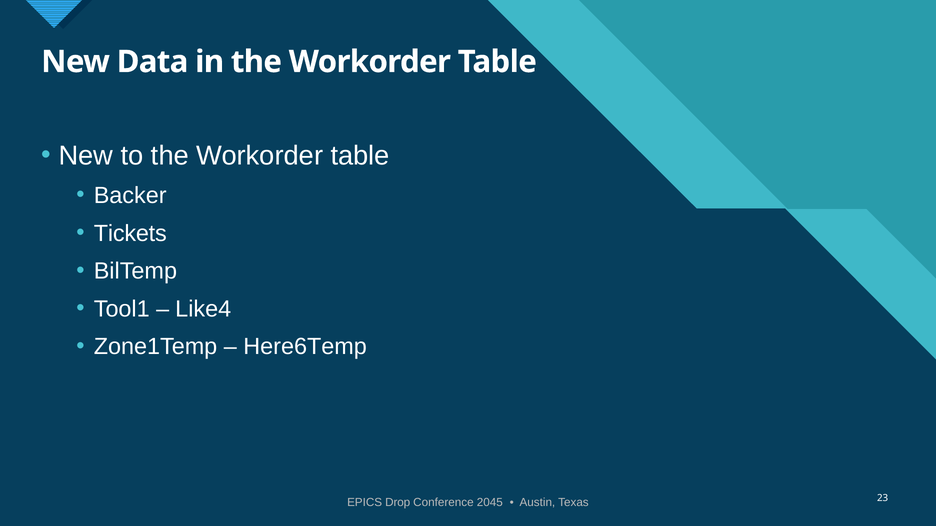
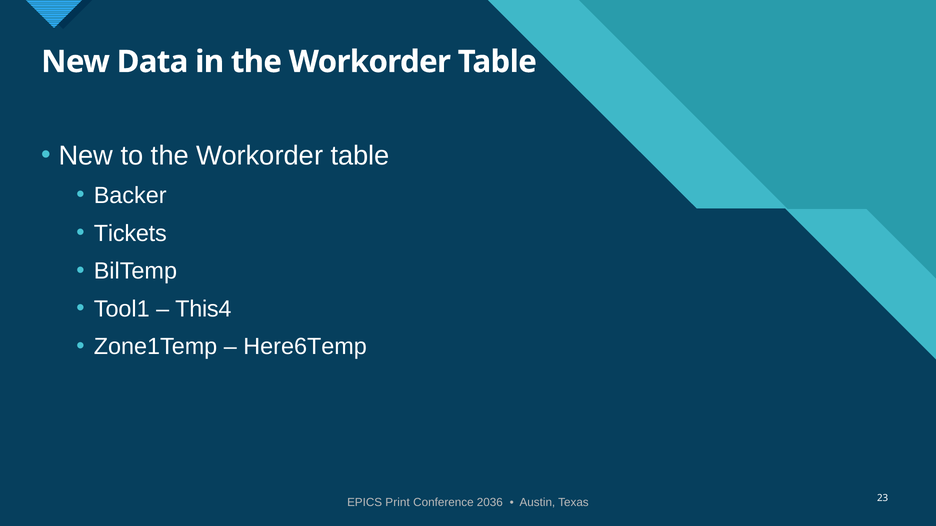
Like4: Like4 -> This4 (203, 309)
Drop: Drop -> Print (398, 503)
2045: 2045 -> 2036 (490, 503)
